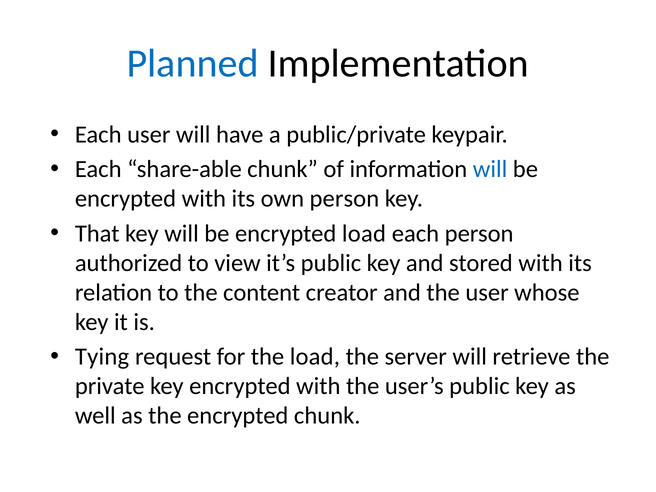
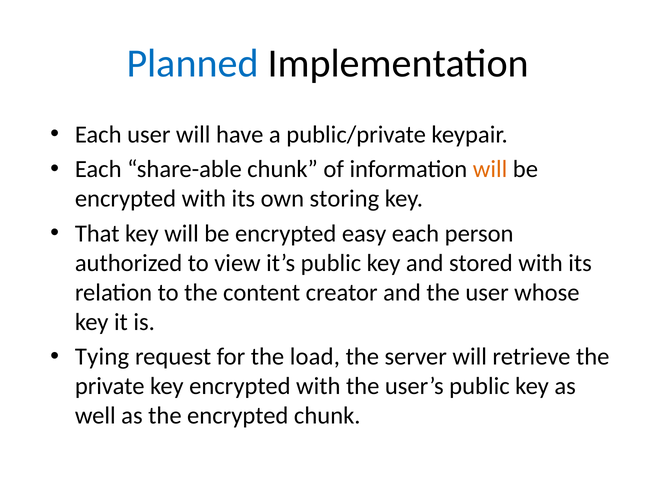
will colour: blue -> orange (490, 169)
own person: person -> storing (344, 199)
encrypted load: load -> easy (364, 233)
